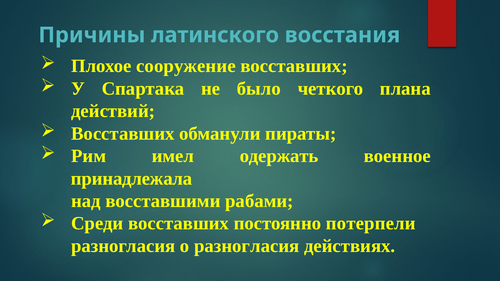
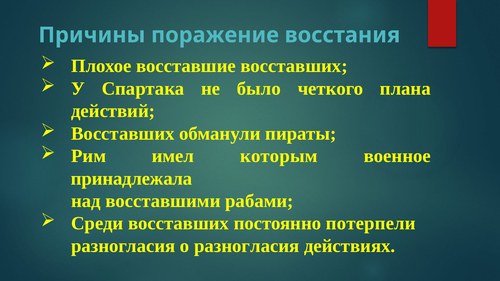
латинского: латинского -> поражение (215, 35)
сооружение: сооружение -> восставшие (186, 66)
одержать: одержать -> которым (279, 156)
